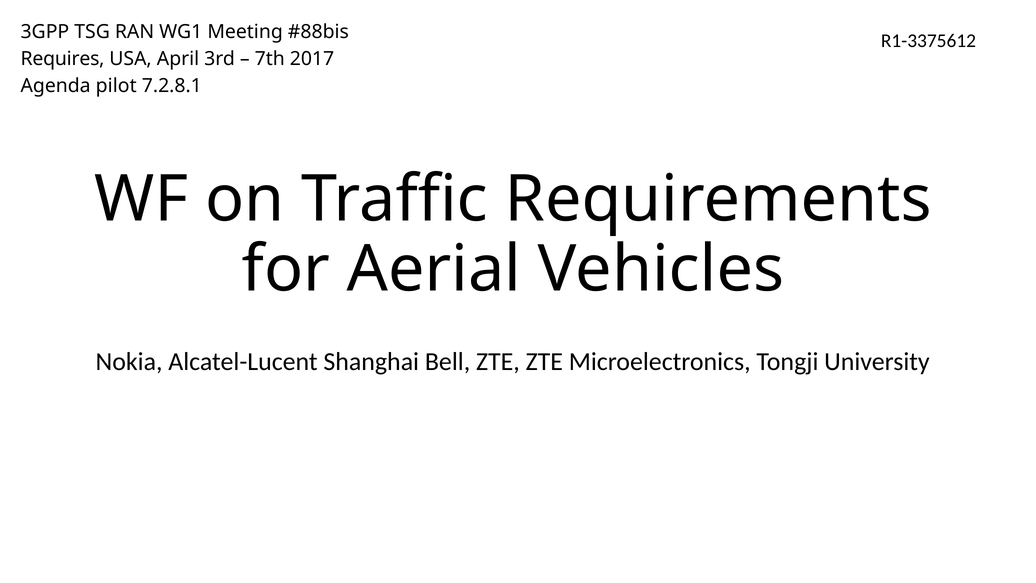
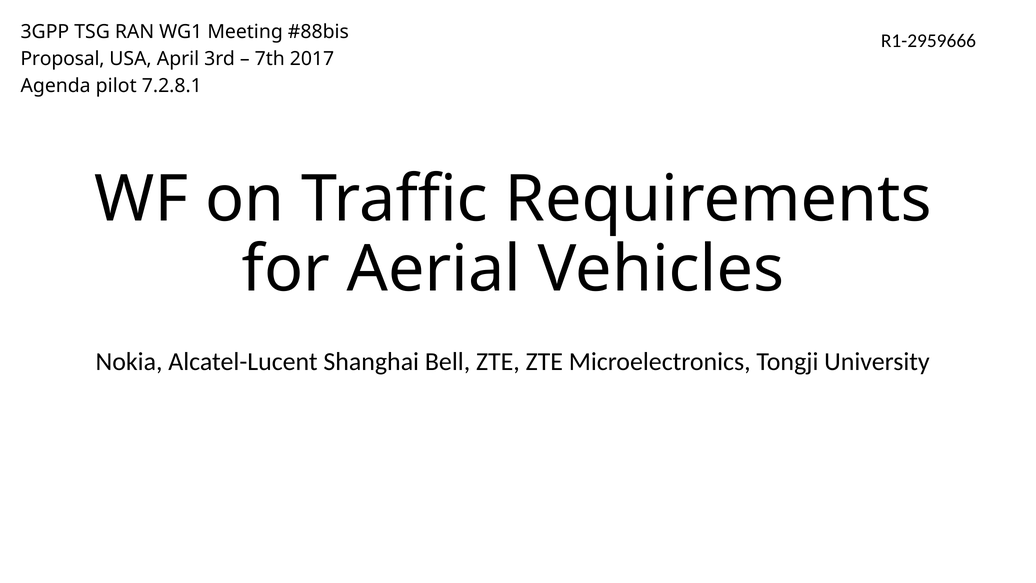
R1-3375612: R1-3375612 -> R1-2959666 (929, 41)
Requires: Requires -> Proposal (62, 59)
